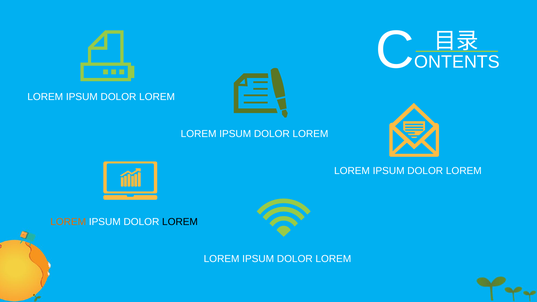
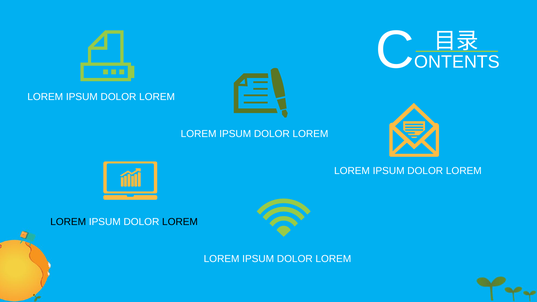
LOREM colour: orange -> black (68, 222)
